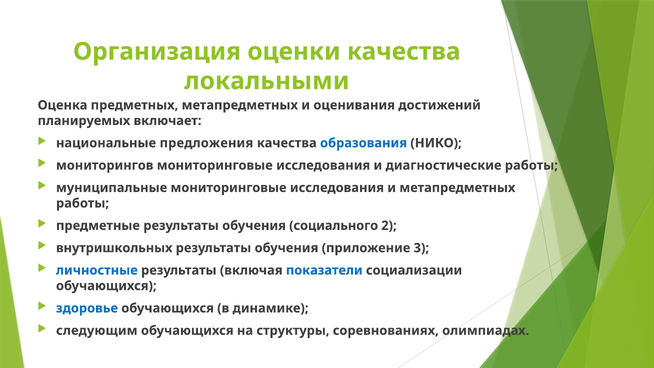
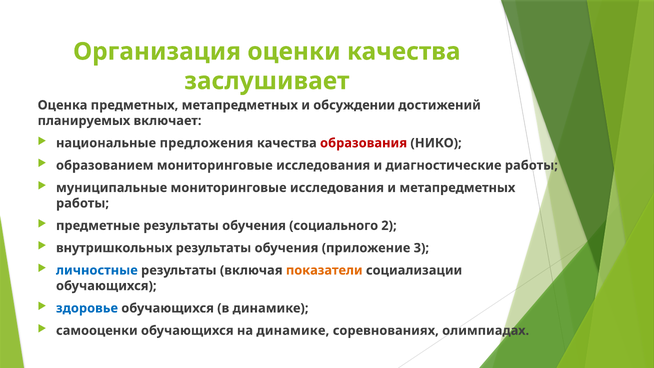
локальными: локальными -> заслушивает (267, 81)
оценивания: оценивания -> обсуждении (354, 105)
образования colour: blue -> red (364, 143)
мониторингов: мониторингов -> образованием (105, 165)
показатели colour: blue -> orange (324, 270)
следующим: следующим -> самооценки (97, 330)
на структуры: структуры -> динамике (293, 330)
